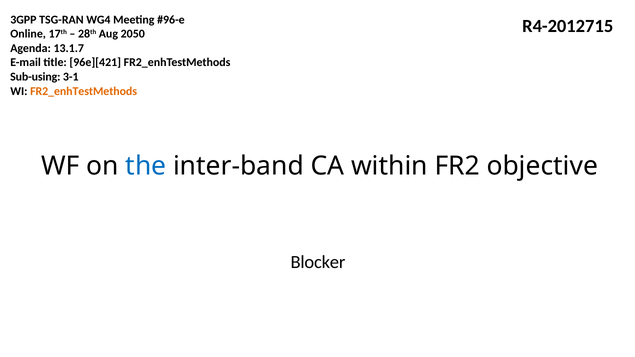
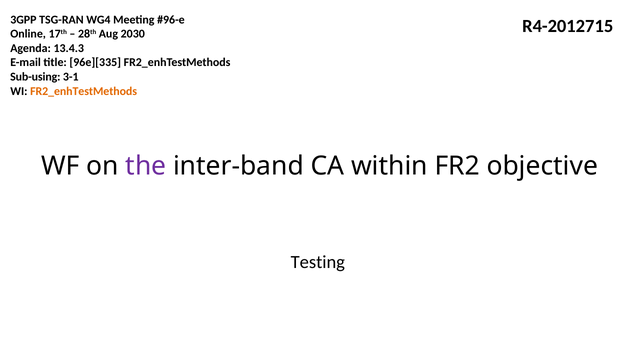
2050: 2050 -> 2030 (133, 34)
13.1.7: 13.1.7 -> 13.4.3 (69, 48)
96e][421: 96e][421 -> 96e][335 (95, 63)
the colour: blue -> purple (146, 166)
Blocker: Blocker -> Testing (318, 262)
